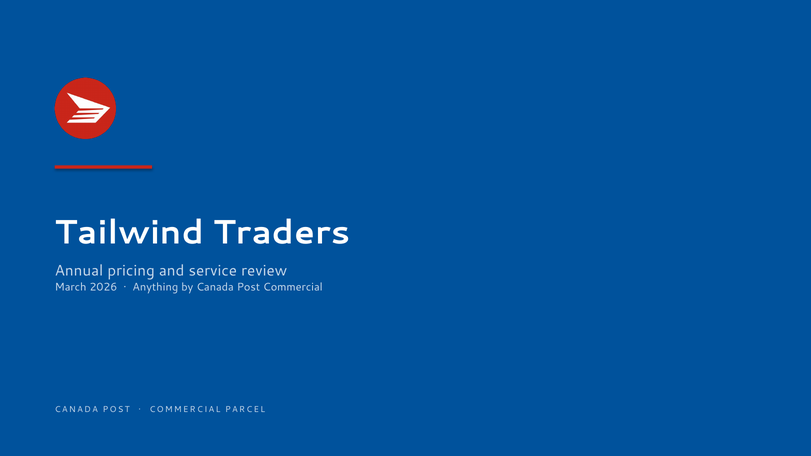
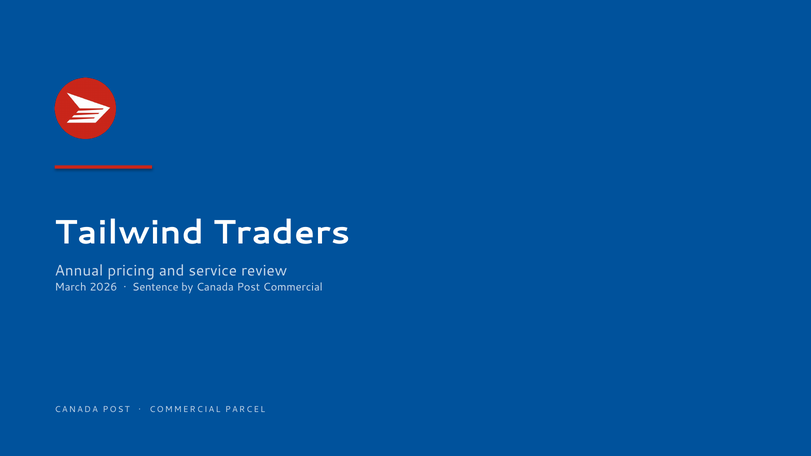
Anything: Anything -> Sentence (155, 287)
